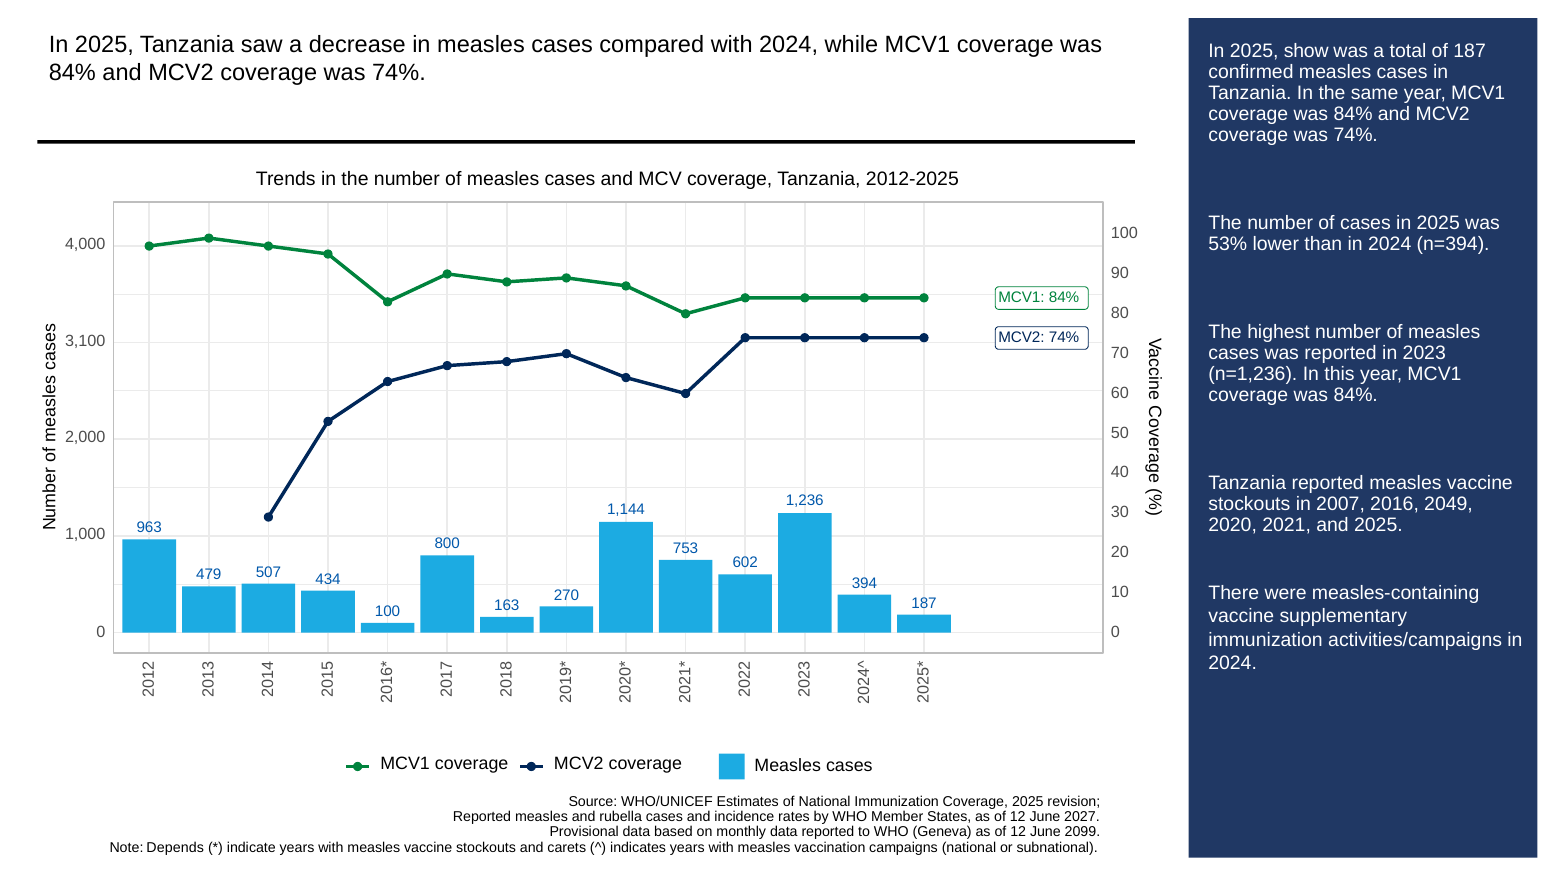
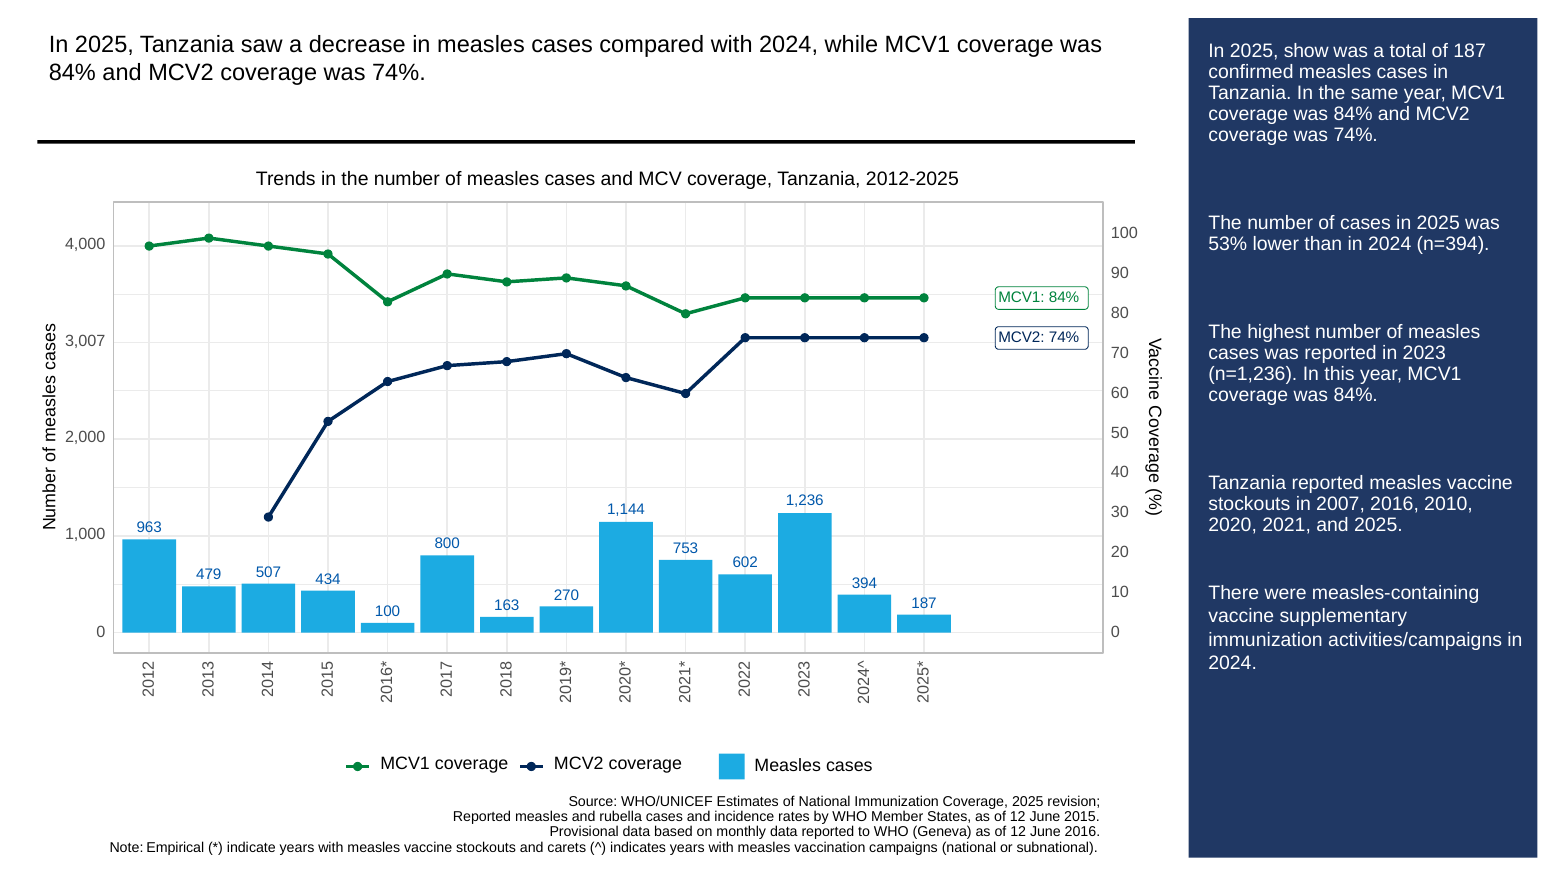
3,100: 3,100 -> 3,007 (85, 341)
2049: 2049 -> 2010 (1449, 504)
2027: 2027 -> 2015 (1082, 817)
June 2099: 2099 -> 2016 (1082, 832)
Depends: Depends -> Empirical (175, 847)
